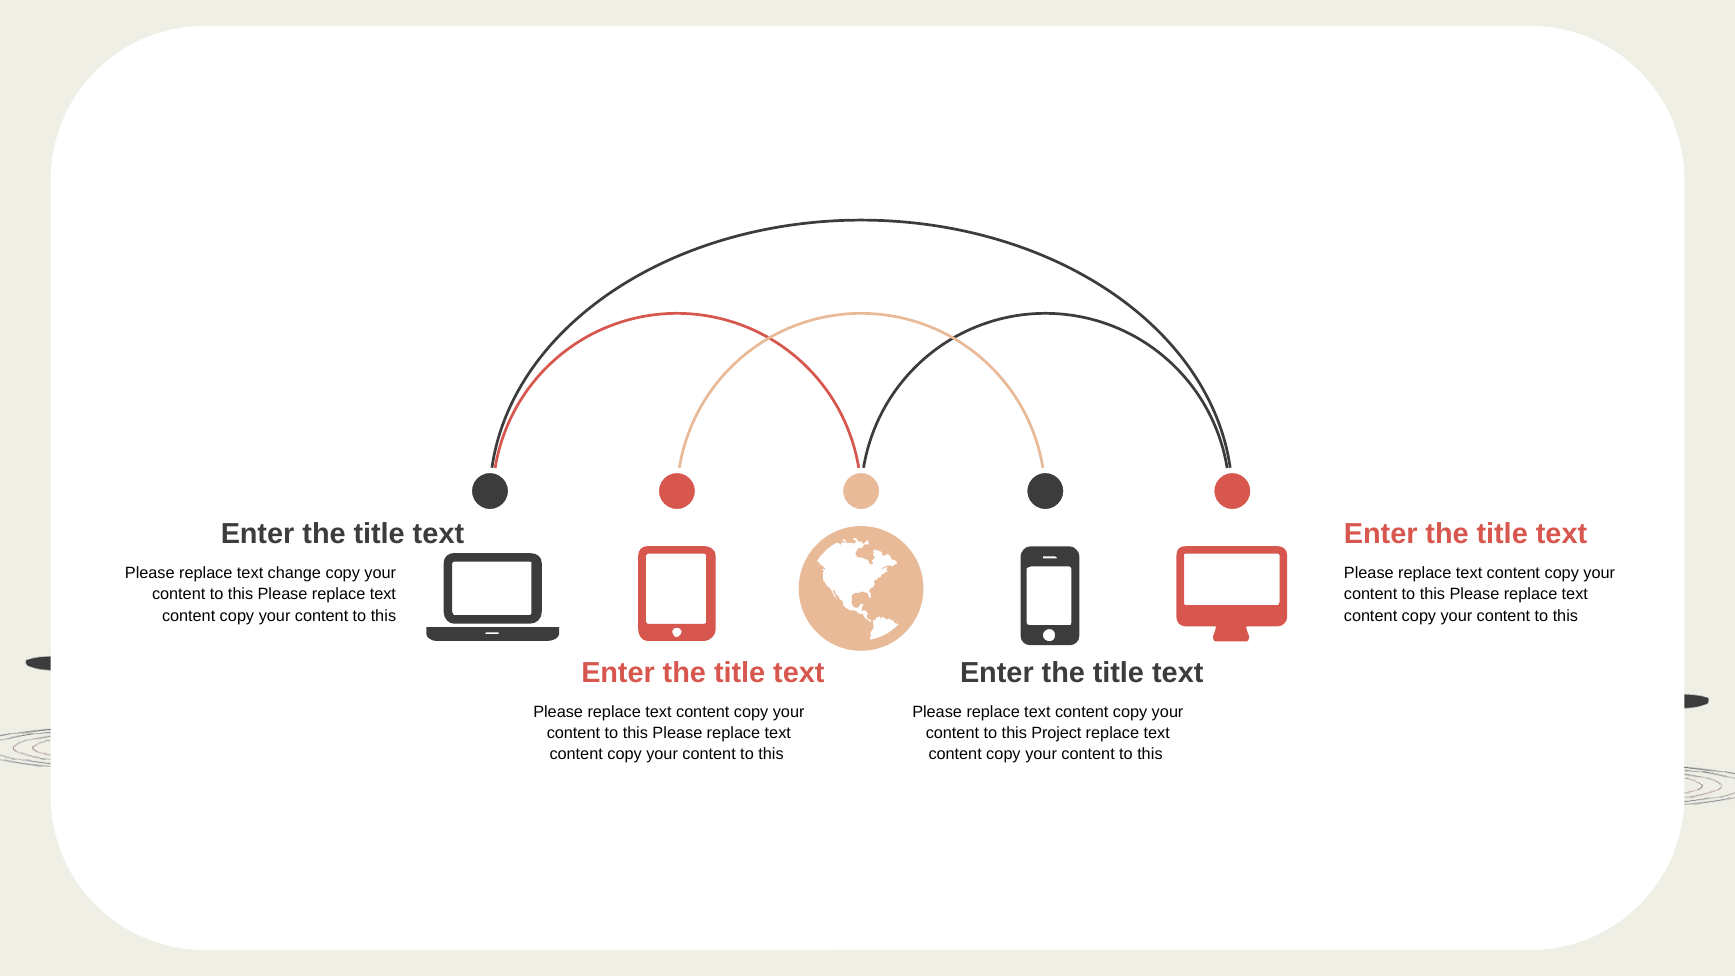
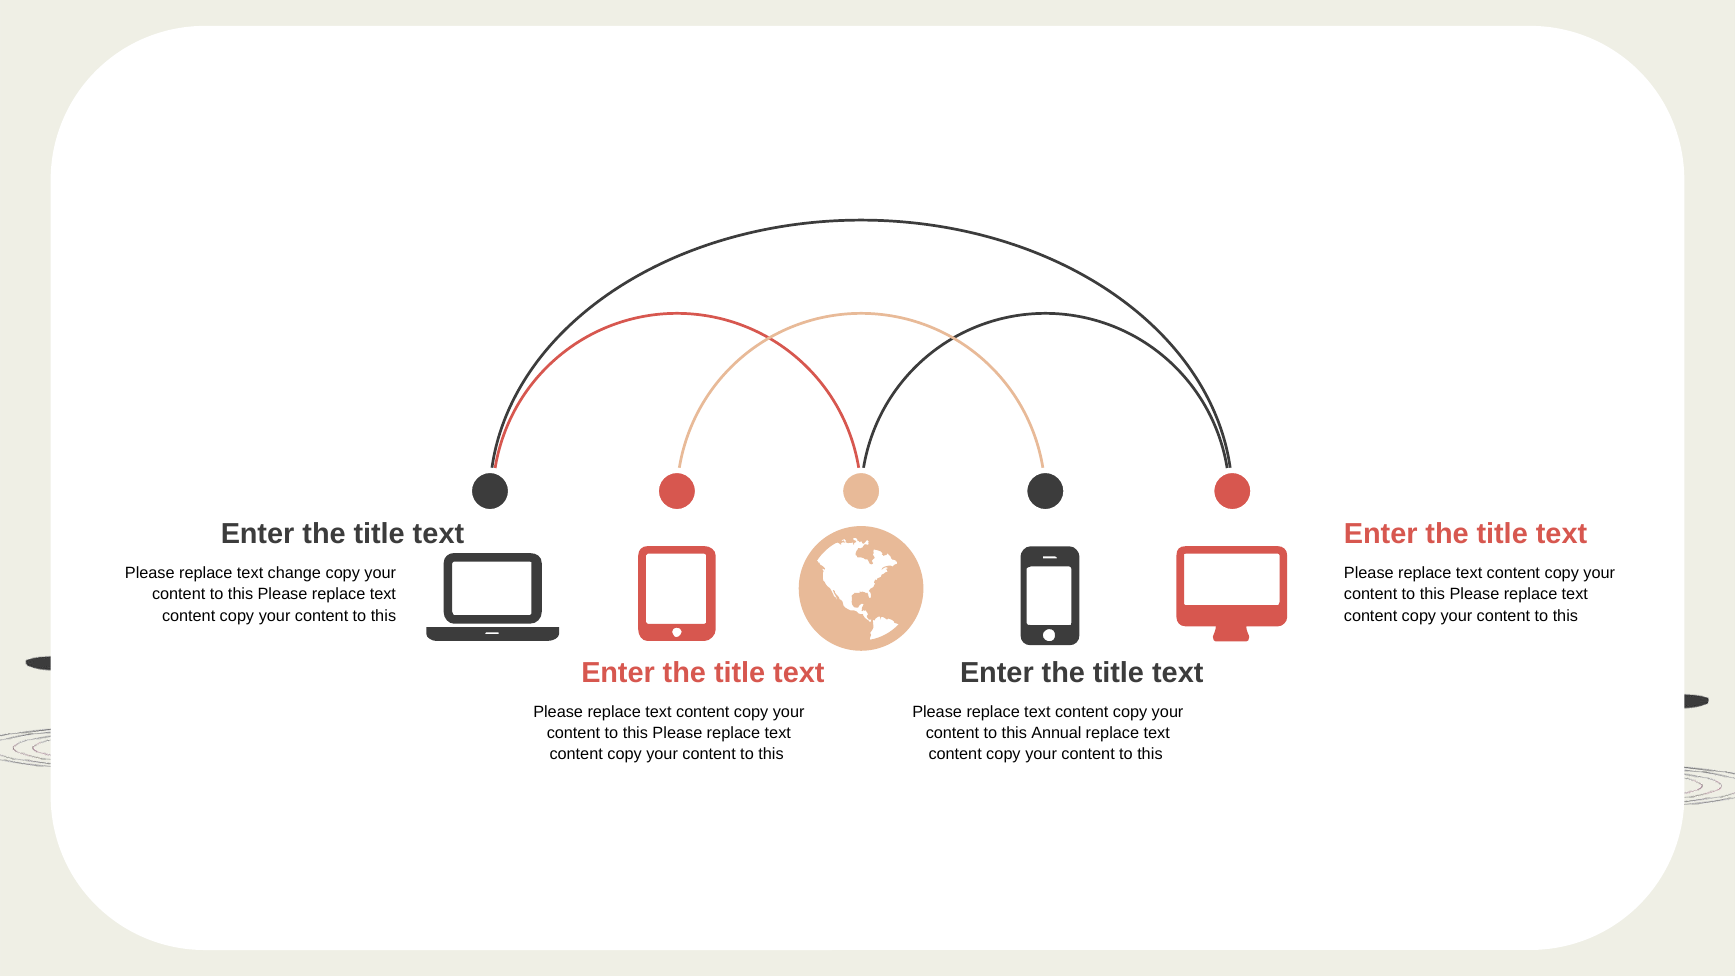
Project: Project -> Annual (1056, 733)
